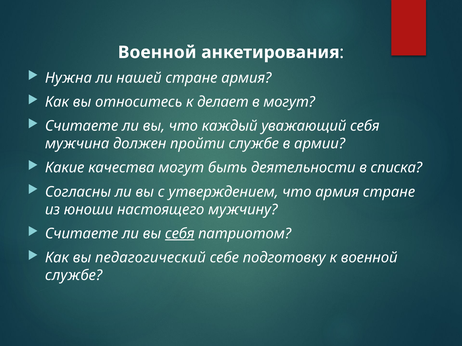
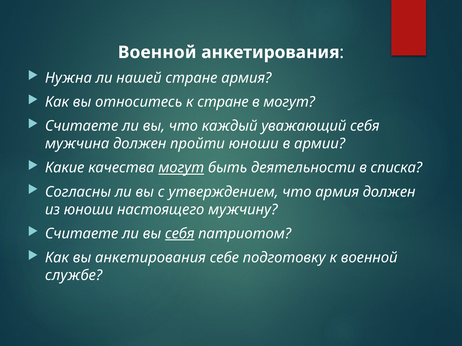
к делает: делает -> стране (223, 102)
пройти службе: службе -> юноши (254, 144)
могут underline: none -> present (181, 168)
армия стране: стране -> должен (389, 192)
вы педагогический: педагогический -> анкетирования (150, 258)
